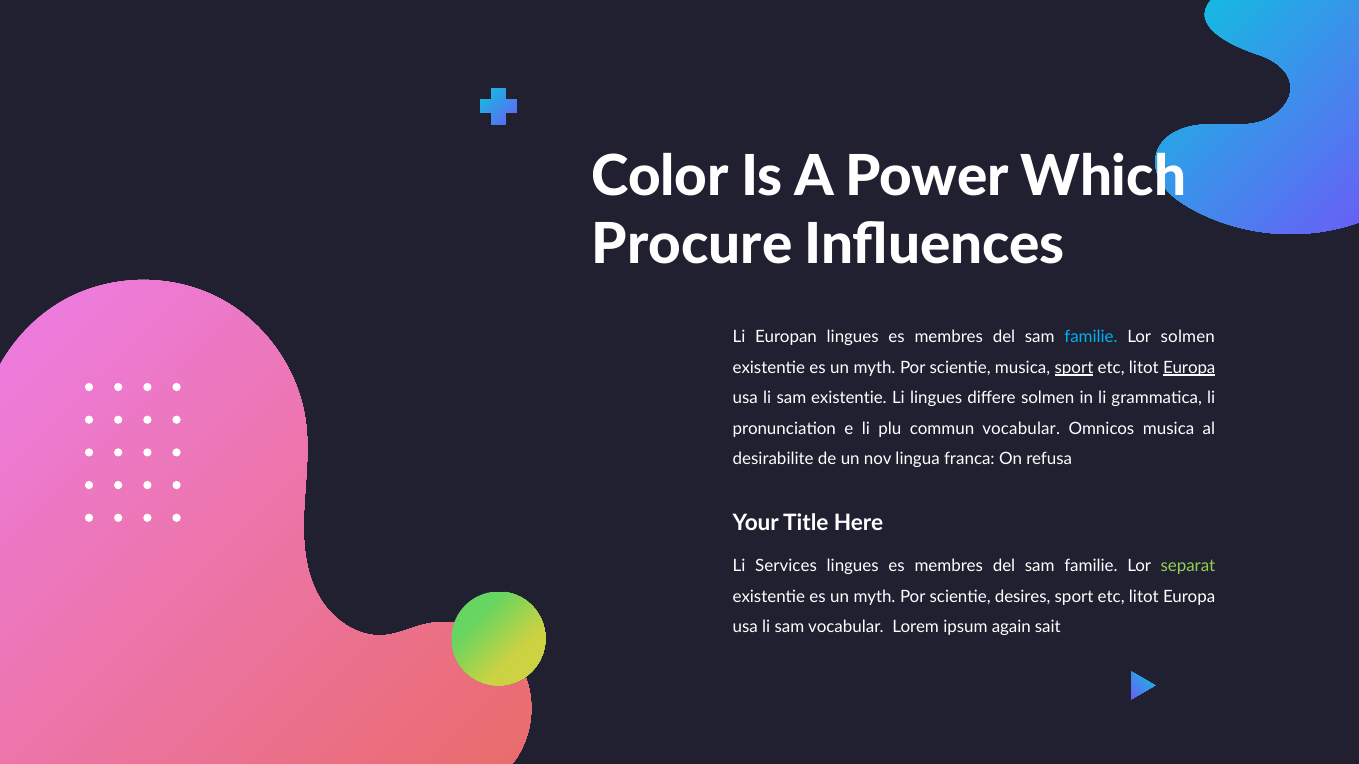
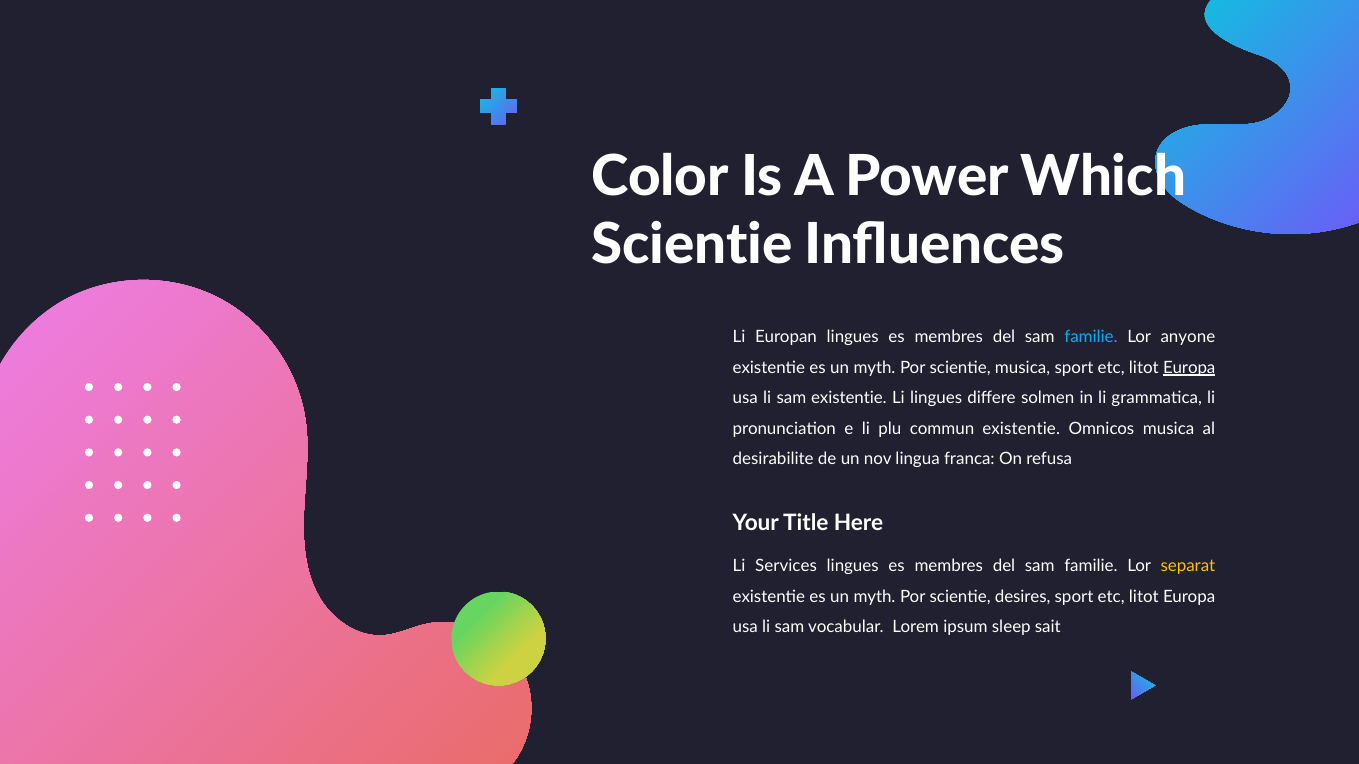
Procure: Procure -> Scientie (692, 245)
Lor solmen: solmen -> anyone (1188, 337)
sport underline: present -> none (1074, 368)
commun vocabular: vocabular -> existentie (1021, 429)
separat colour: light green -> yellow (1188, 566)
again: again -> sleep (1011, 628)
